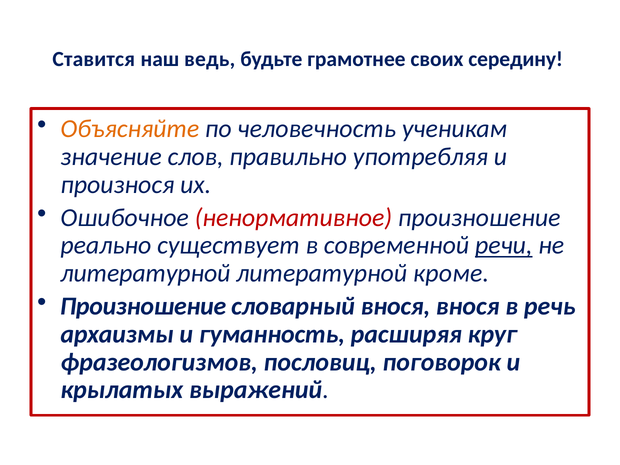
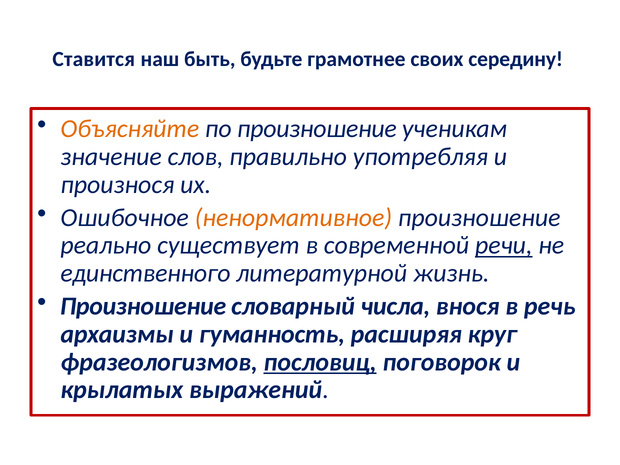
ведь: ведь -> быть (210, 59)
по человечность: человечность -> произношение (317, 129)
ненормативное colour: red -> orange (293, 218)
литературной: литературной -> единственного (146, 273)
кроме: кроме -> жизнь (451, 273)
словарный внося: внося -> числа (395, 306)
пословиц underline: none -> present (320, 362)
